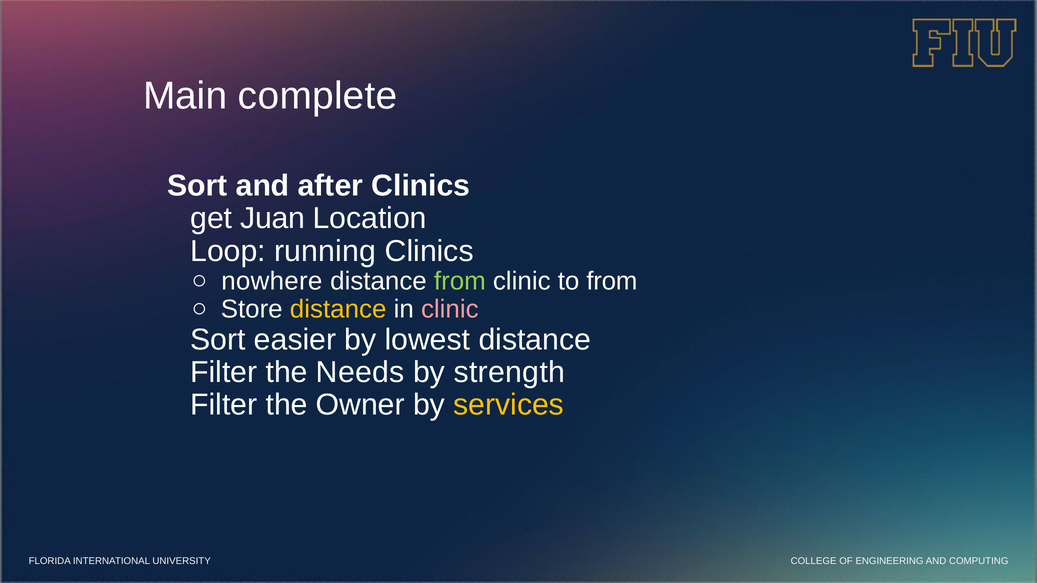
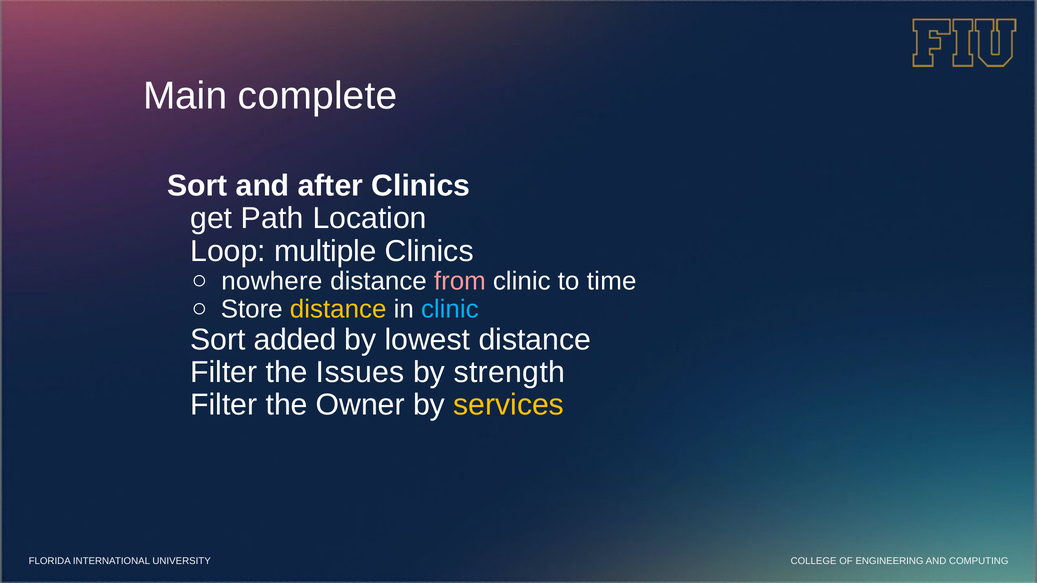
Juan: Juan -> Path (272, 219)
running: running -> multiple (325, 251)
from colour: light green -> pink (460, 282)
to from: from -> time (612, 282)
clinic colour: pink -> light blue (450, 310)
easier: easier -> added (295, 340)
Needs: Needs -> Issues (360, 372)
